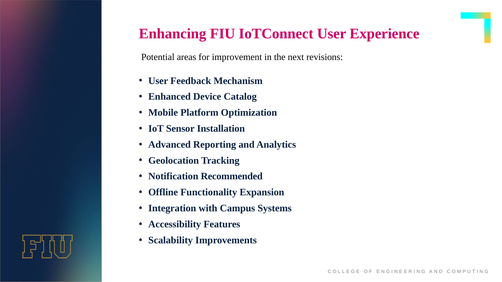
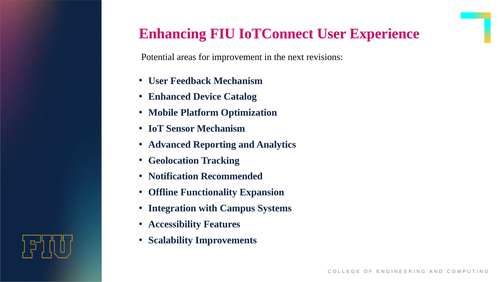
Sensor Installation: Installation -> Mechanism (221, 129)
